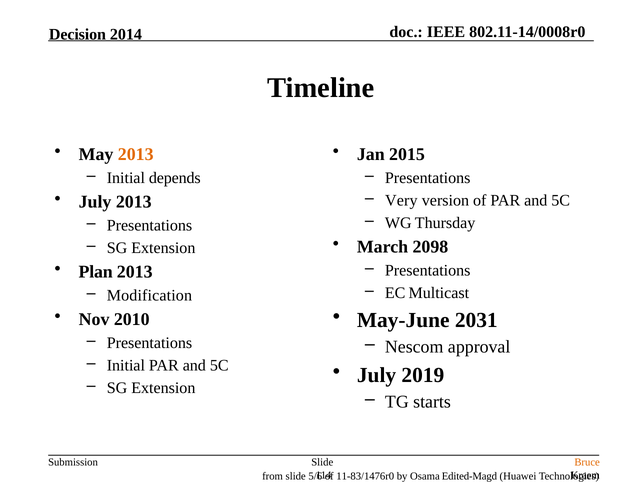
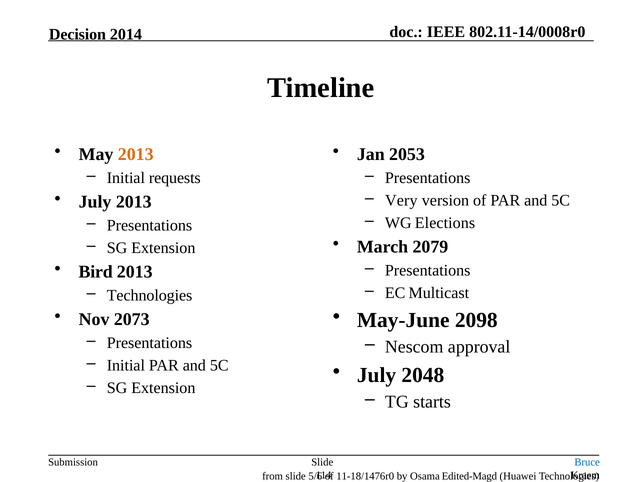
2015: 2015 -> 2053 (407, 154)
depends: depends -> requests (175, 178)
Thursday: Thursday -> Elections (445, 223)
2098: 2098 -> 2079 (430, 247)
Plan: Plan -> Bird (96, 272)
Modification: Modification -> Technologies (150, 295)
2031: 2031 -> 2098 (476, 320)
2010: 2010 -> 2073 (132, 319)
2019: 2019 -> 2048 (423, 375)
Bruce colour: orange -> blue (587, 462)
11-83/1476r0: 11-83/1476r0 -> 11-18/1476r0 (365, 476)
